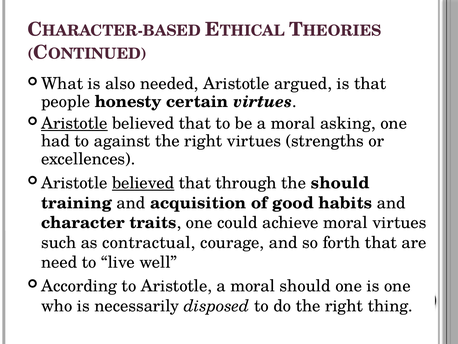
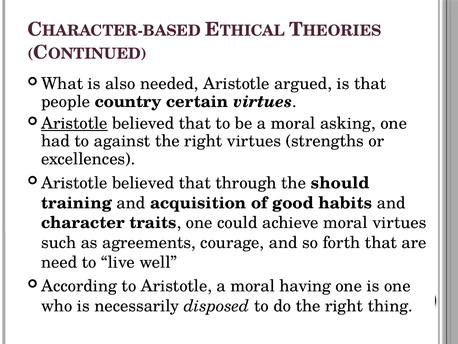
honesty: honesty -> country (128, 101)
believed underline: present -> none (143, 183)
contractual: contractual -> agreements (149, 242)
moral should: should -> having (305, 286)
